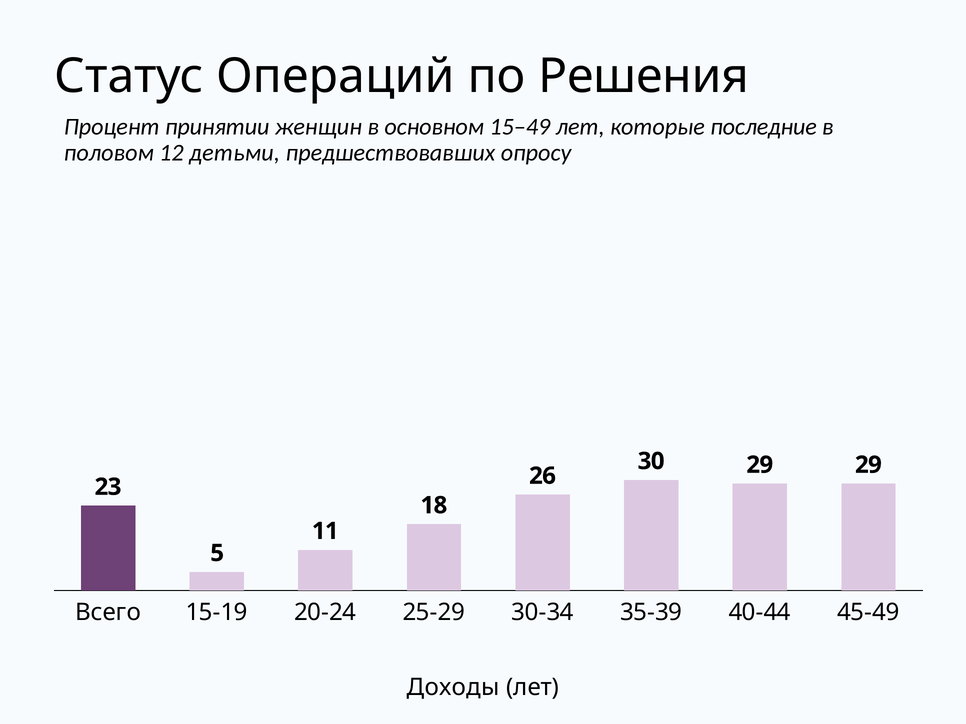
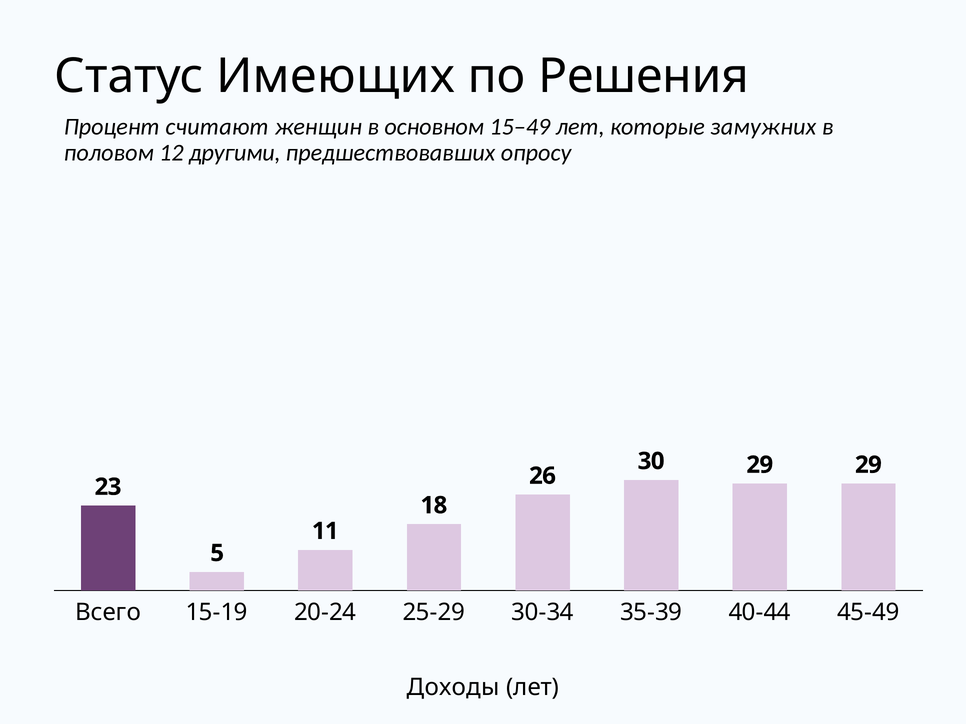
Операций: Операций -> Имеющих (335, 76)
принятии: принятии -> считают (217, 127)
последние: последние -> замужних (763, 127)
детьми: детьми -> другими (235, 153)
